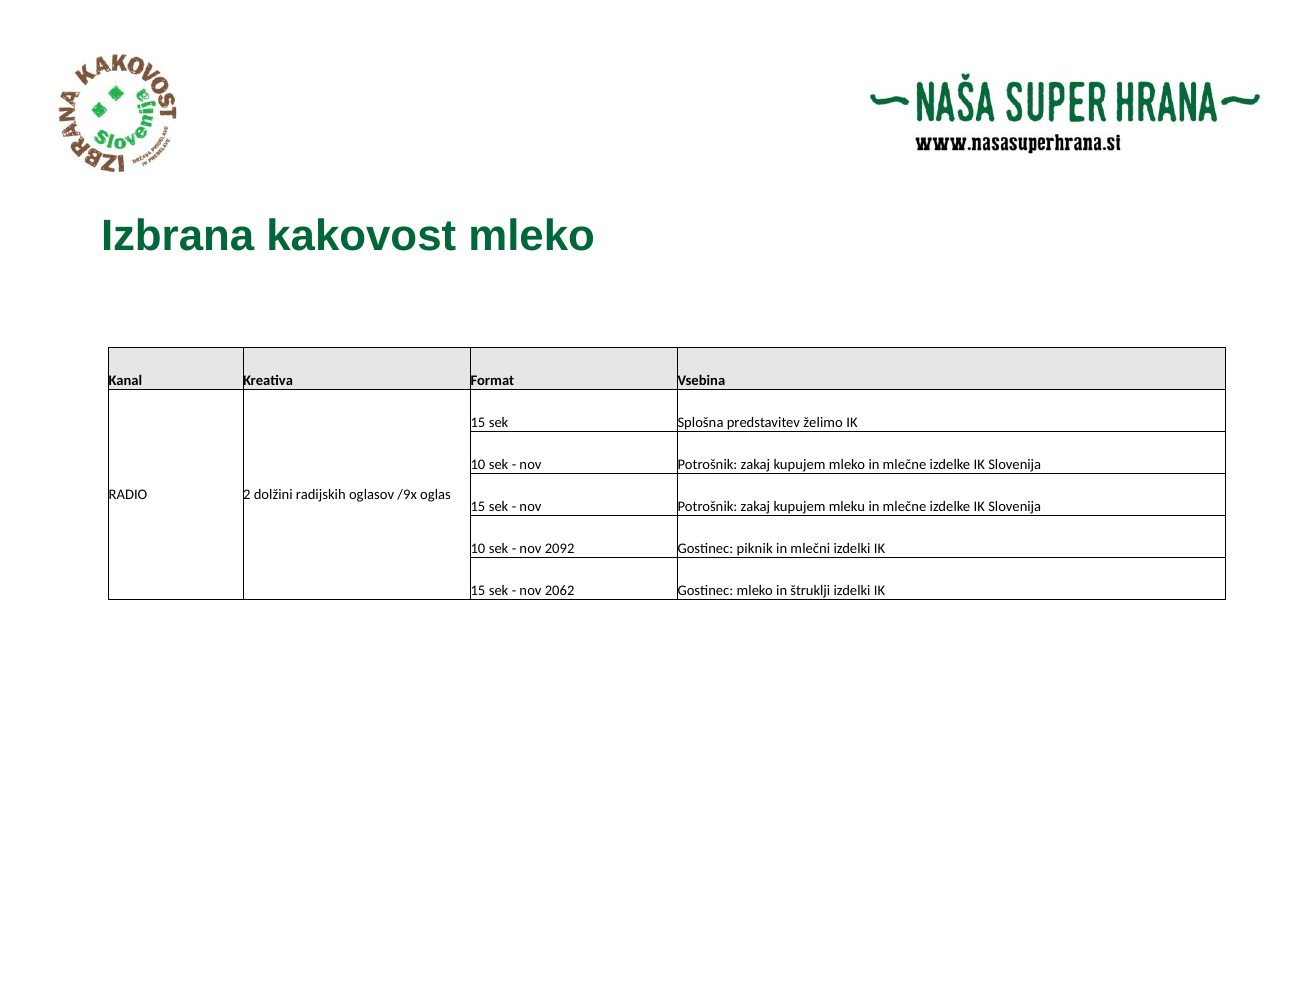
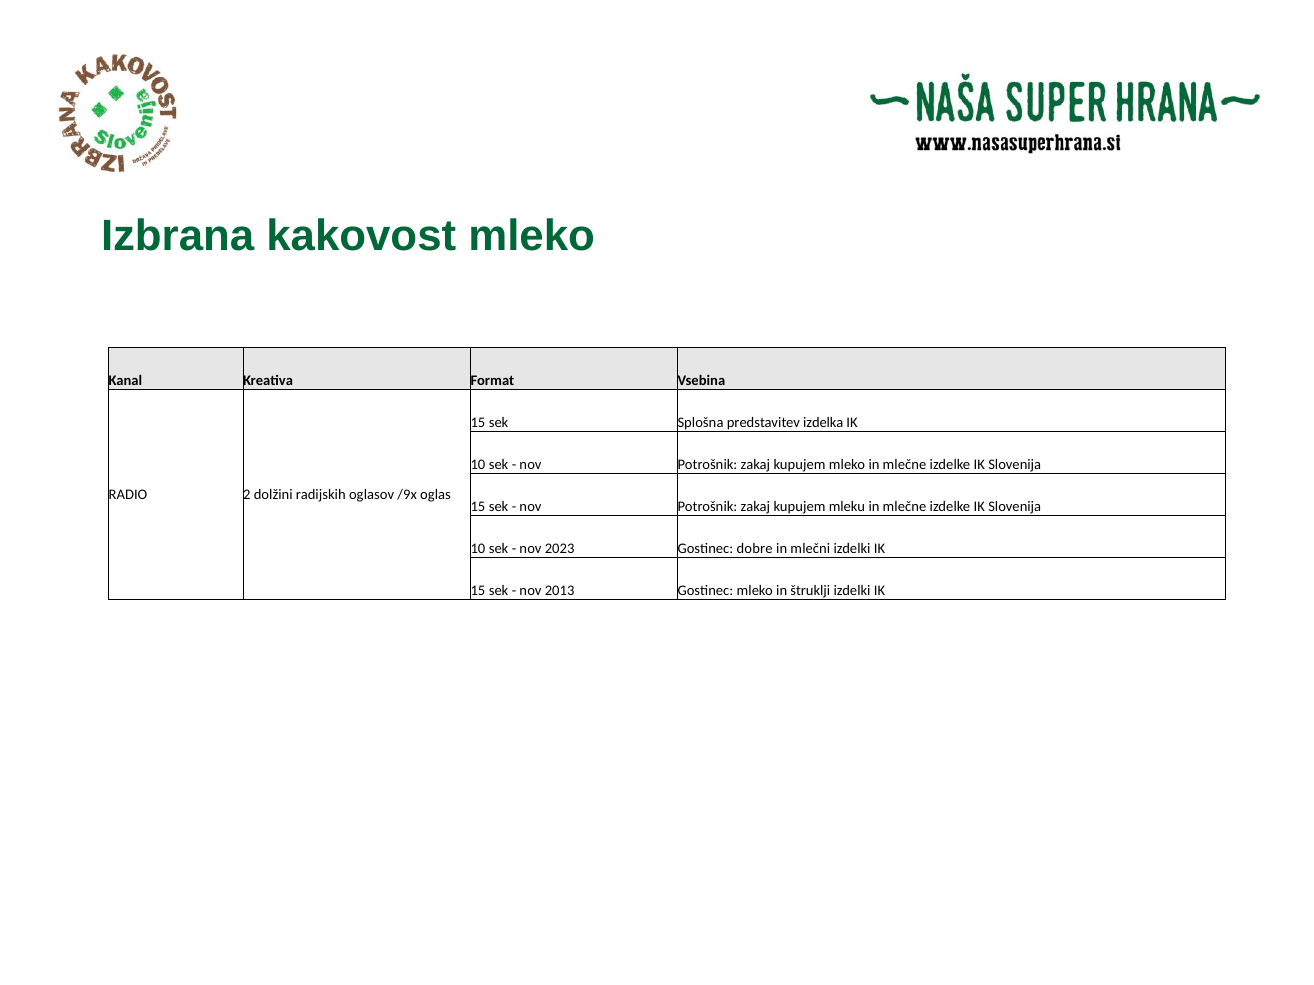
želimo: želimo -> izdelka (823, 423)
2092: 2092 -> 2023 (560, 549)
piknik: piknik -> dobre (755, 549)
2062: 2062 -> 2013 (560, 591)
